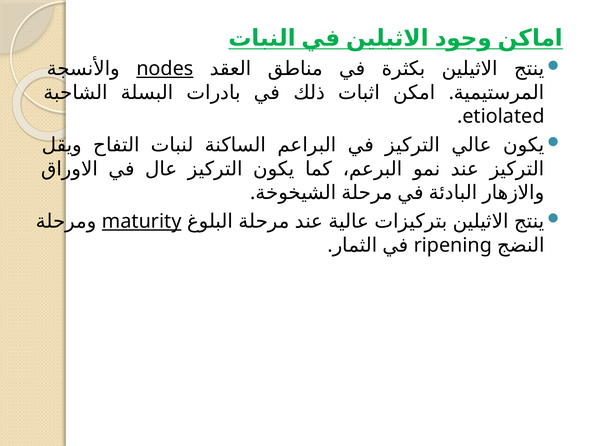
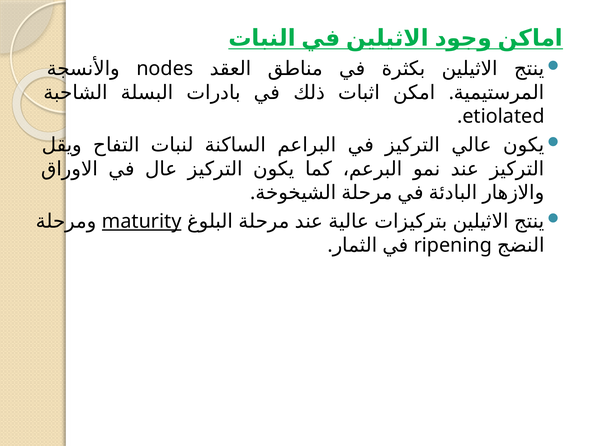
nodes underline: present -> none (165, 69)
